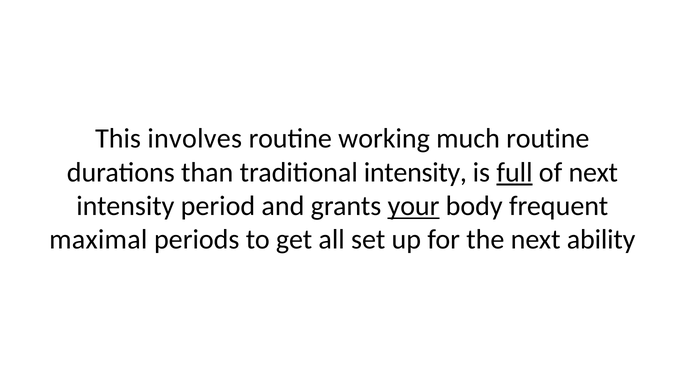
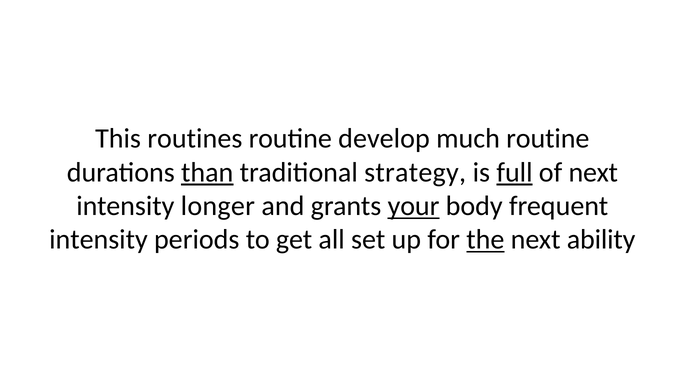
involves: involves -> routines (195, 139)
working: working -> develop (384, 139)
than underline: none -> present (207, 172)
traditional intensity: intensity -> strategy (415, 172)
period: period -> longer (218, 206)
maximal: maximal -> intensity (98, 240)
the underline: none -> present (485, 240)
